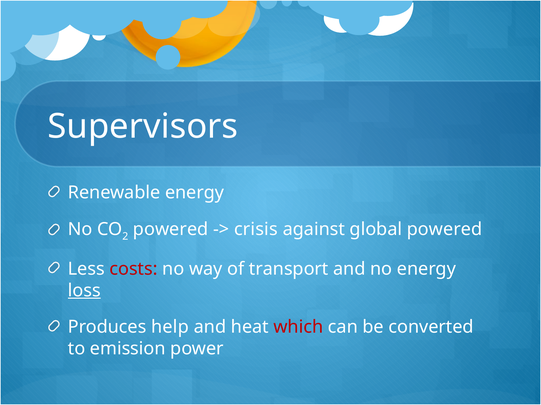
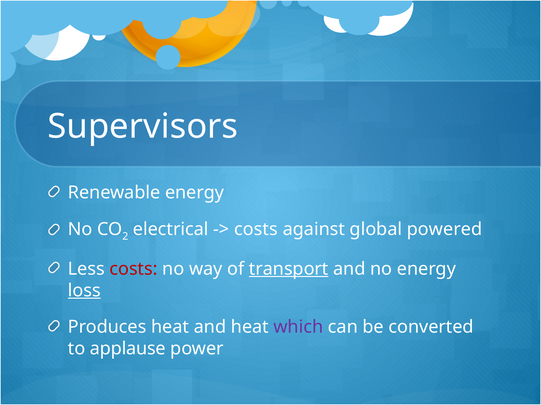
powered: powered -> electrical (171, 230)
crisis: crisis -> costs (256, 230)
transport underline: none -> present (289, 269)
Produces help: help -> heat (170, 328)
which colour: red -> purple (298, 328)
emission: emission -> applause (128, 349)
